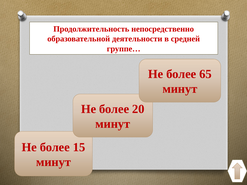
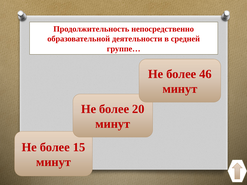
65: 65 -> 46 (205, 74)
